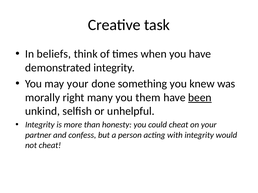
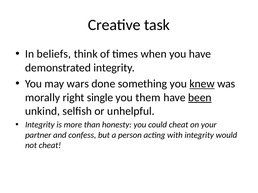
may your: your -> wars (78, 84)
knew underline: none -> present (202, 84)
many: many -> single (100, 98)
